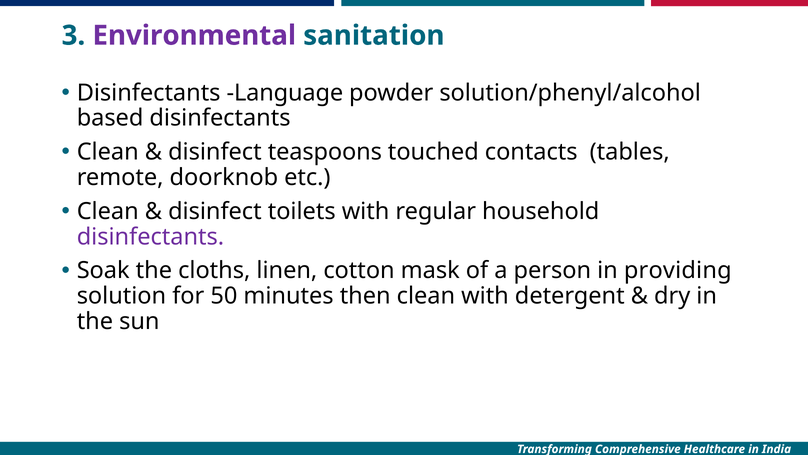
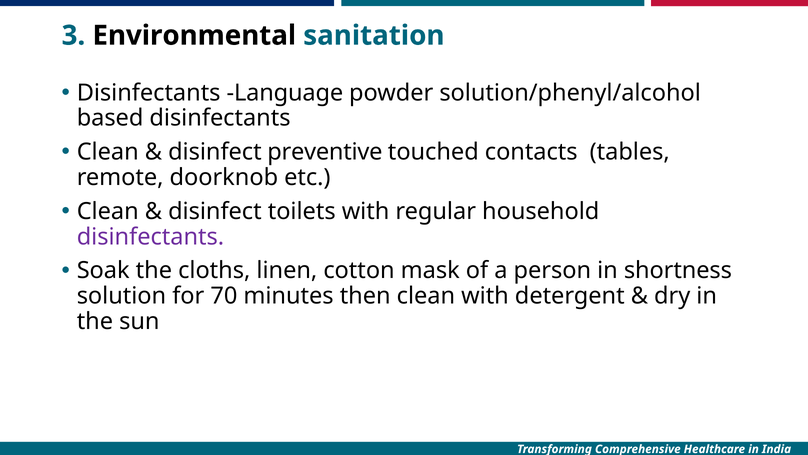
Environmental colour: purple -> black (194, 35)
teaspoons: teaspoons -> preventive (325, 152)
providing: providing -> shortness (678, 270)
50: 50 -> 70 (224, 296)
